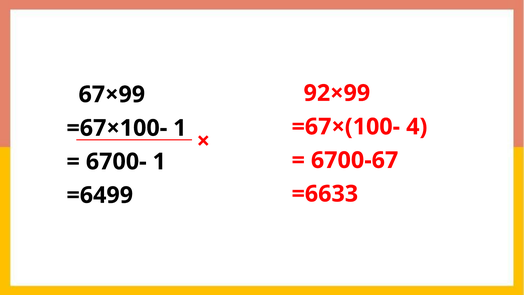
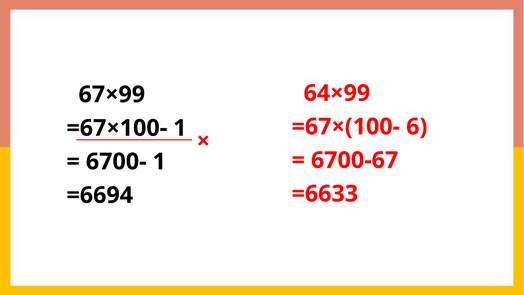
92×99: 92×99 -> 64×99 (337, 93)
4: 4 -> 6 (417, 127)
=6499: =6499 -> =6694 (100, 195)
